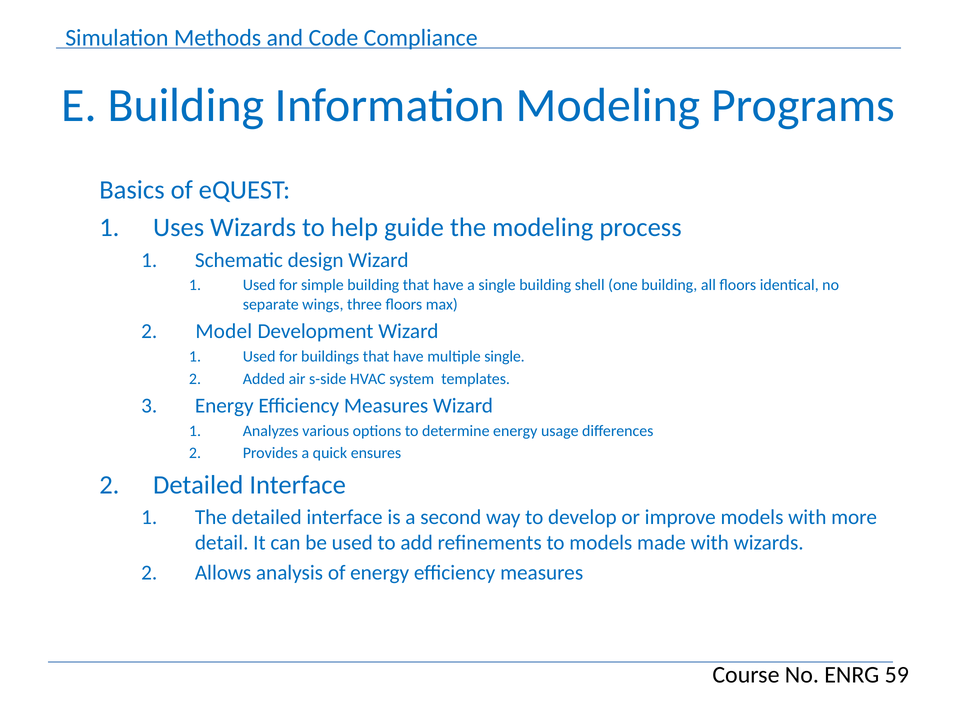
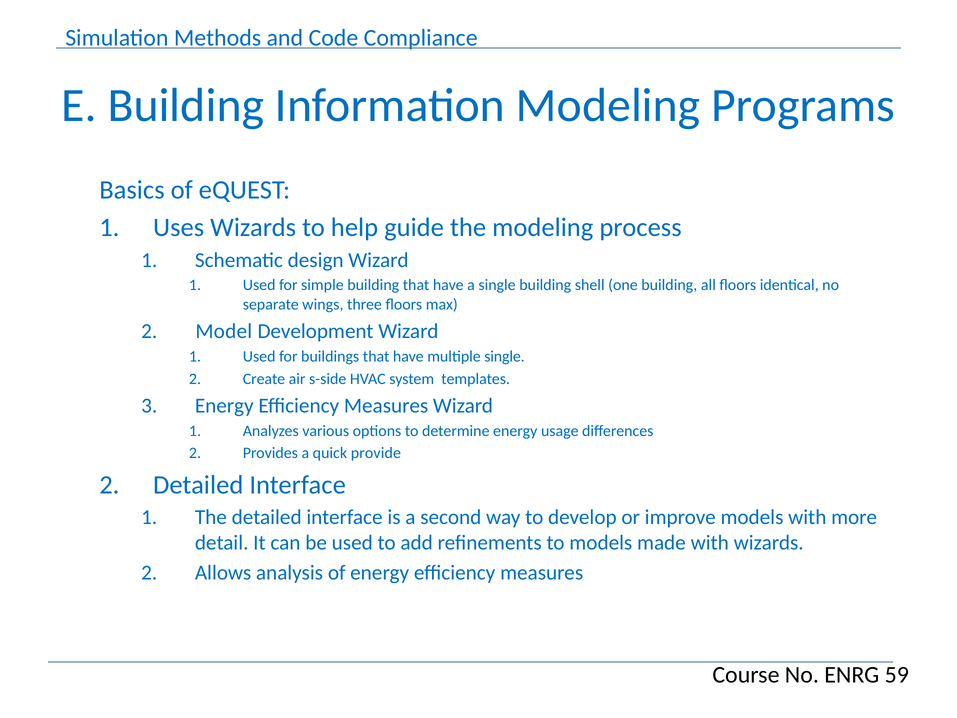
Added: Added -> Create (264, 379)
ensures: ensures -> provide (376, 453)
